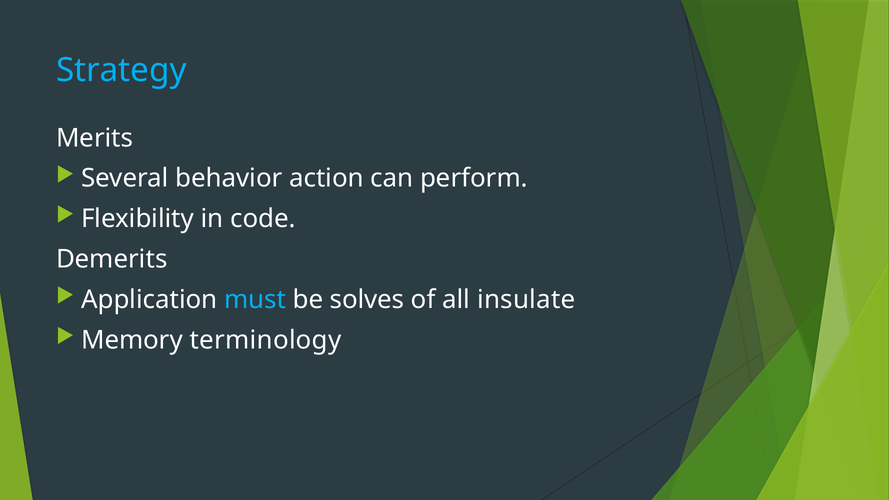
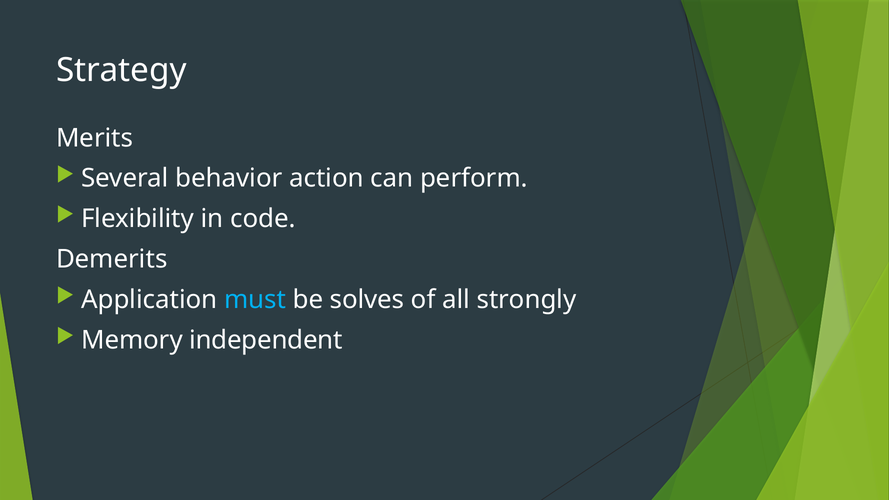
Strategy colour: light blue -> white (121, 70)
insulate: insulate -> strongly (526, 300)
terminology: terminology -> independent (266, 340)
